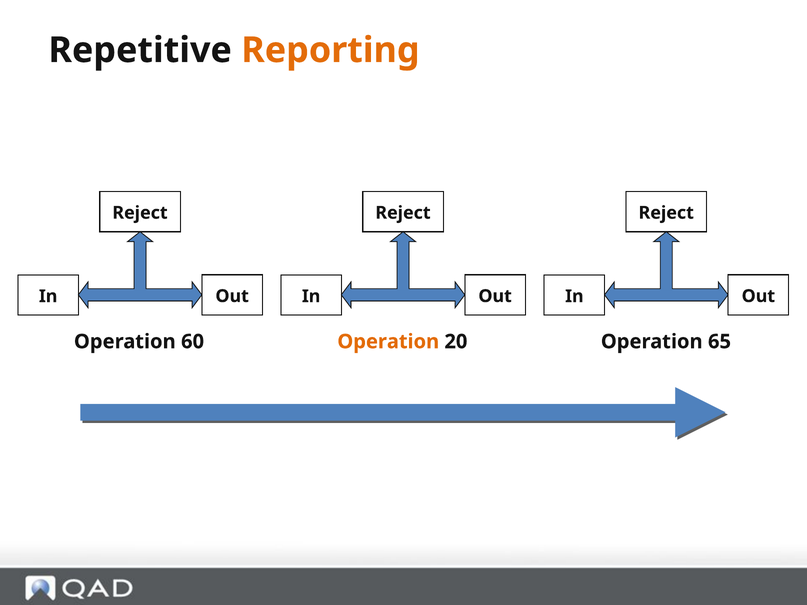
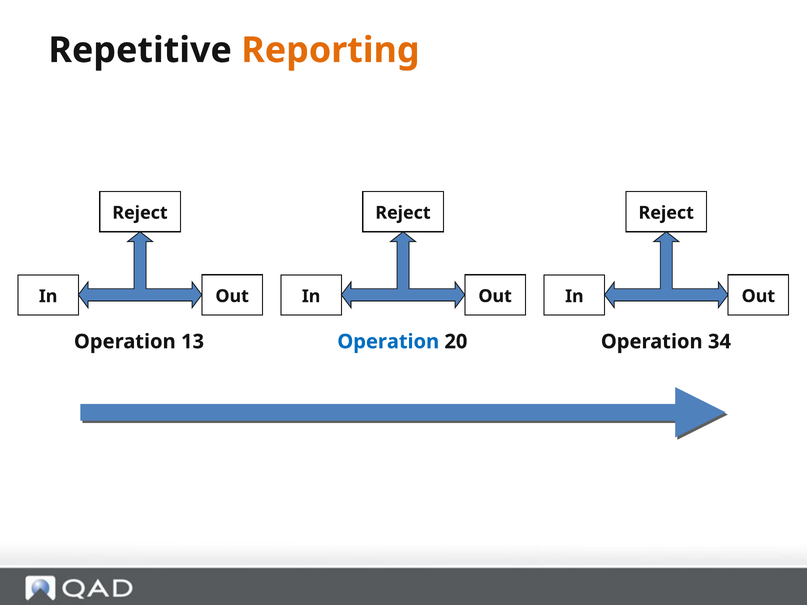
60: 60 -> 13 (193, 342)
Operation colour: orange -> blue (388, 342)
65: 65 -> 34 (719, 342)
